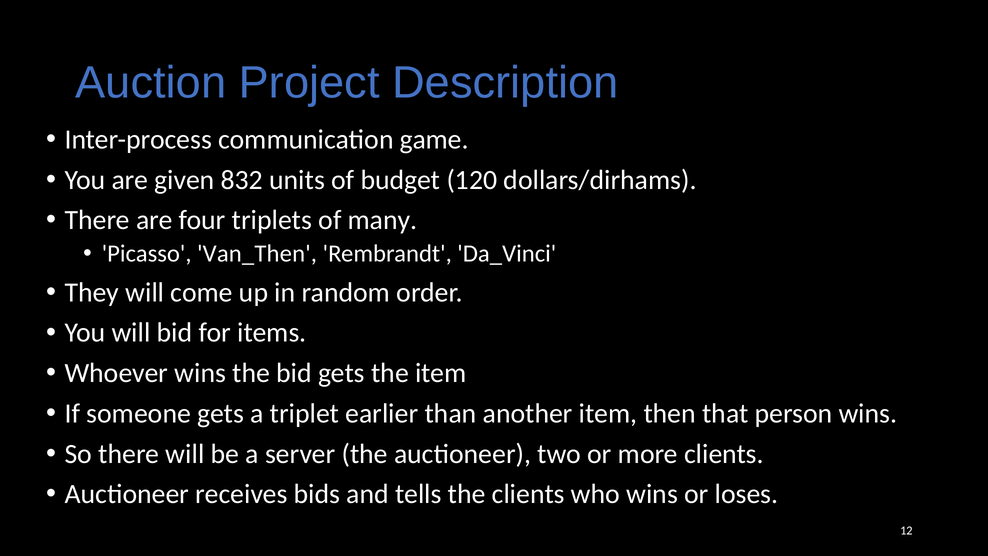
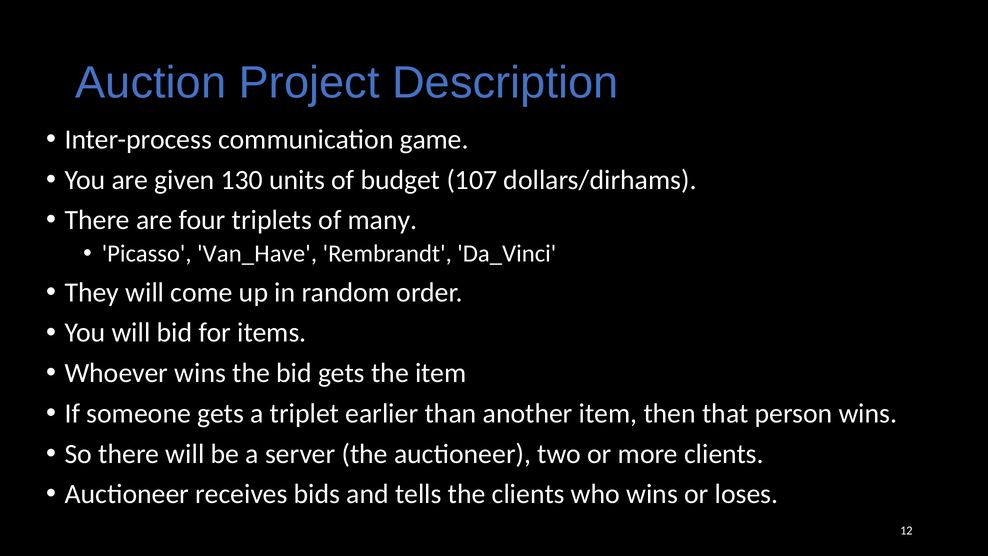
832: 832 -> 130 (242, 180)
120: 120 -> 107 (472, 180)
Van_Then: Van_Then -> Van_Have (257, 254)
